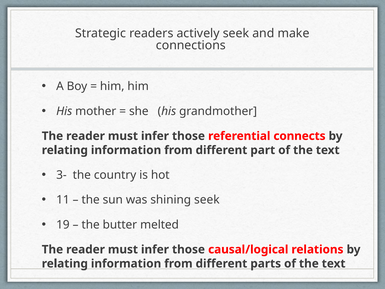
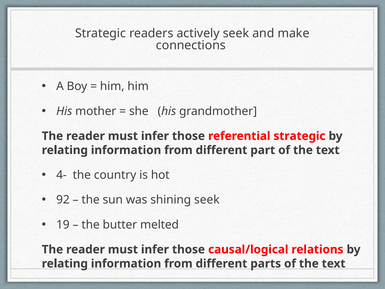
referential connects: connects -> strategic (299, 136)
3-: 3- -> 4- (61, 175)
11: 11 -> 92 (63, 200)
